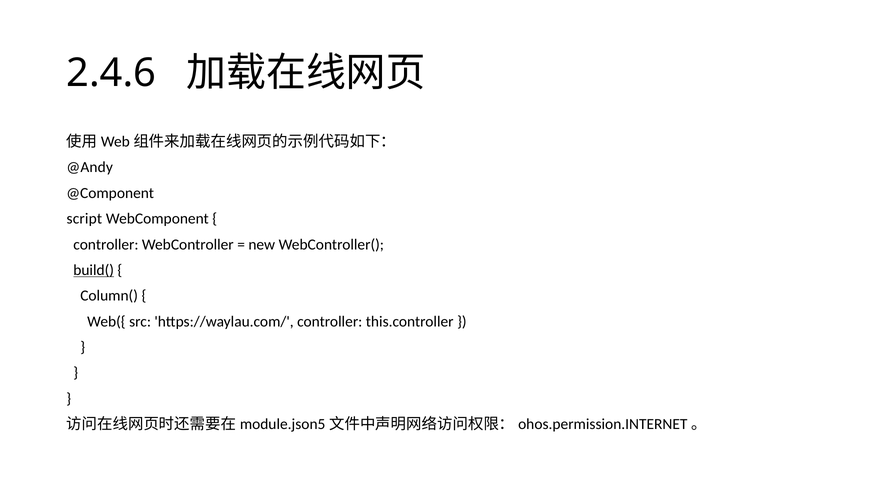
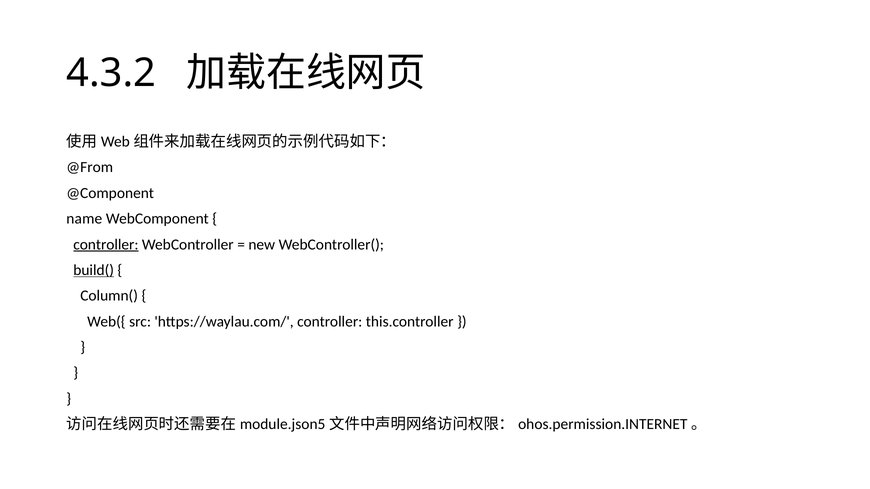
2.4.6: 2.4.6 -> 4.3.2 (111, 73)
@Andy: @Andy -> @From (90, 167)
script: script -> name (84, 219)
controller underline: none -> present (106, 245)
